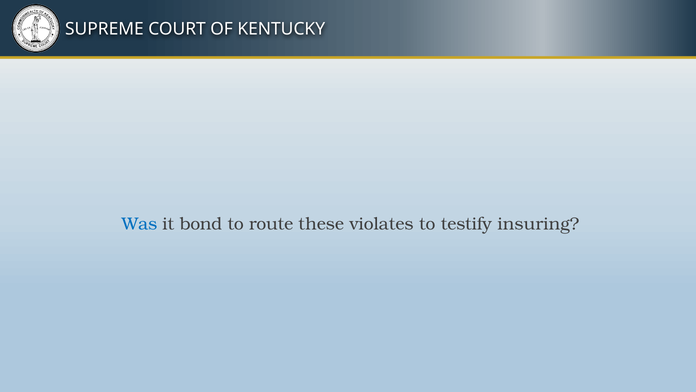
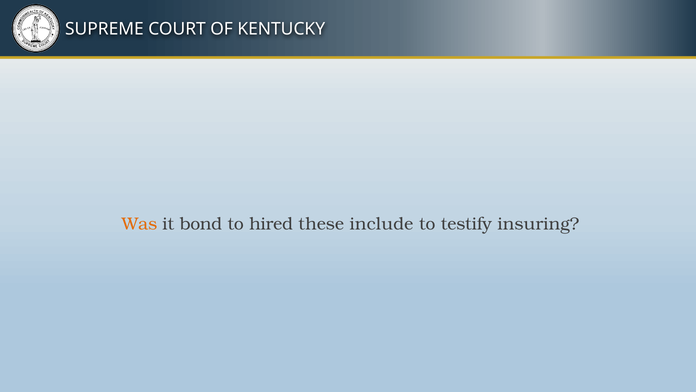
Was colour: blue -> orange (139, 224)
route: route -> hired (271, 224)
violates: violates -> include (381, 224)
